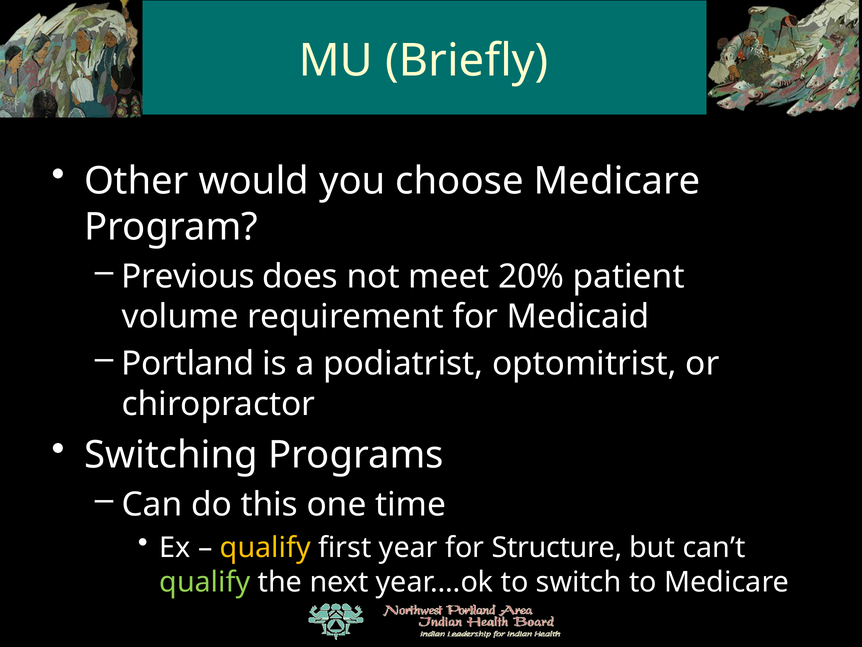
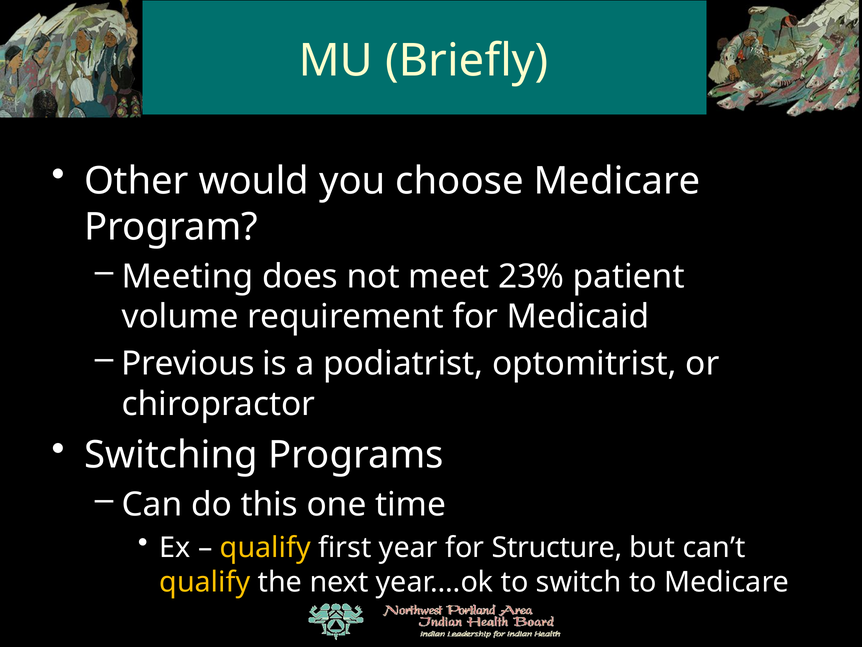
Previous: Previous -> Meeting (188, 276)
20%: 20% -> 23% (531, 276)
Portland: Portland -> Previous (188, 364)
qualify colour: light green -> yellow (205, 582)
